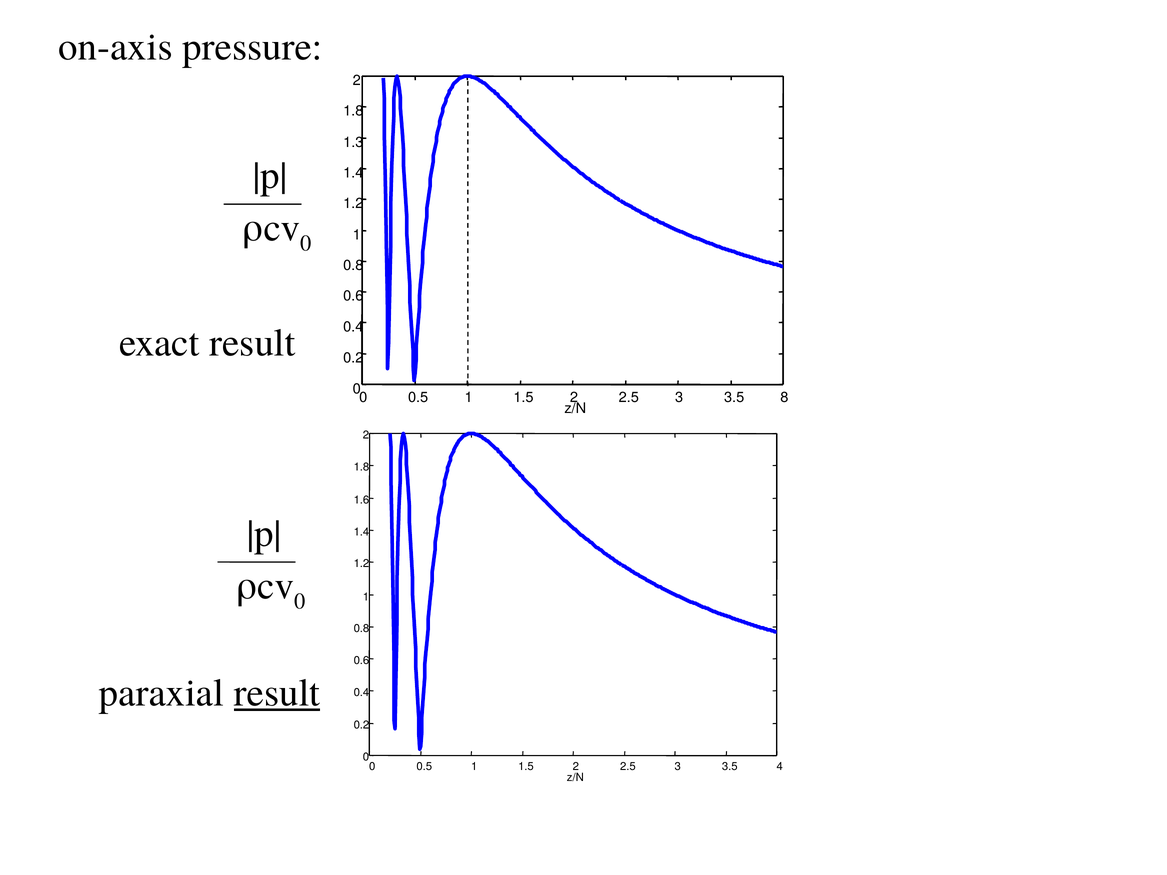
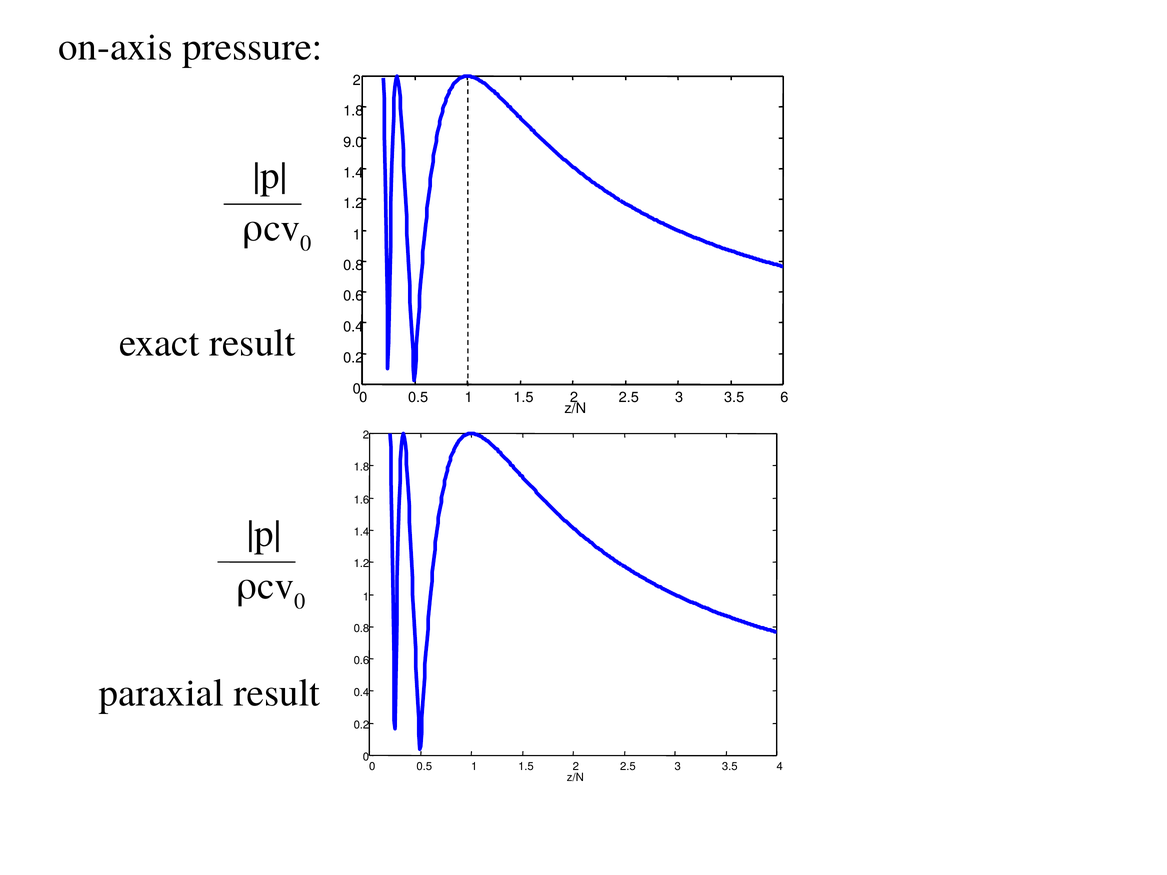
1.3: 1.3 -> 9.0 (353, 142)
8: 8 -> 6 (784, 398)
result underline: present -> none (277, 693)
